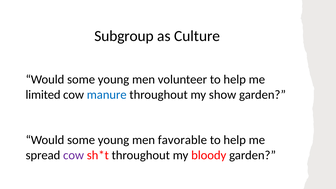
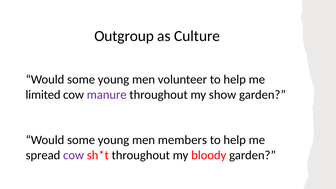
Subgroup: Subgroup -> Outgroup (124, 36)
manure colour: blue -> purple (107, 95)
favorable: favorable -> members (182, 140)
